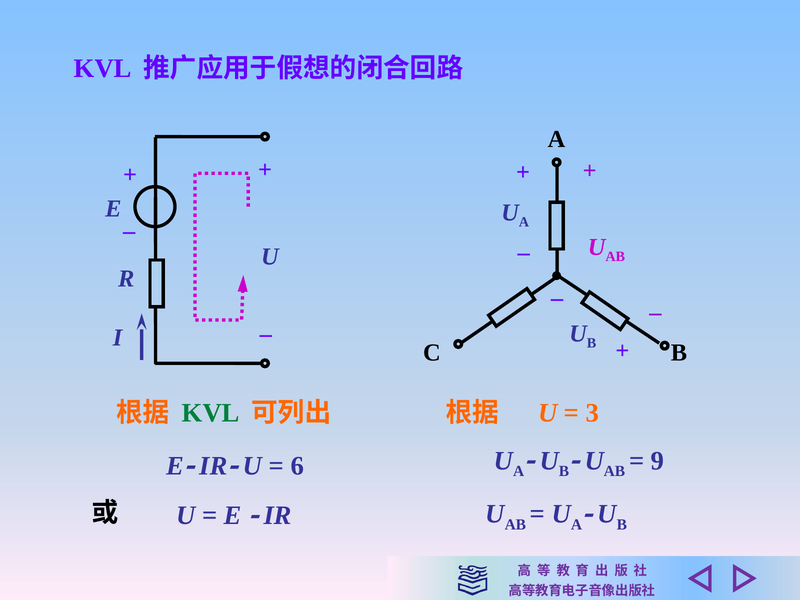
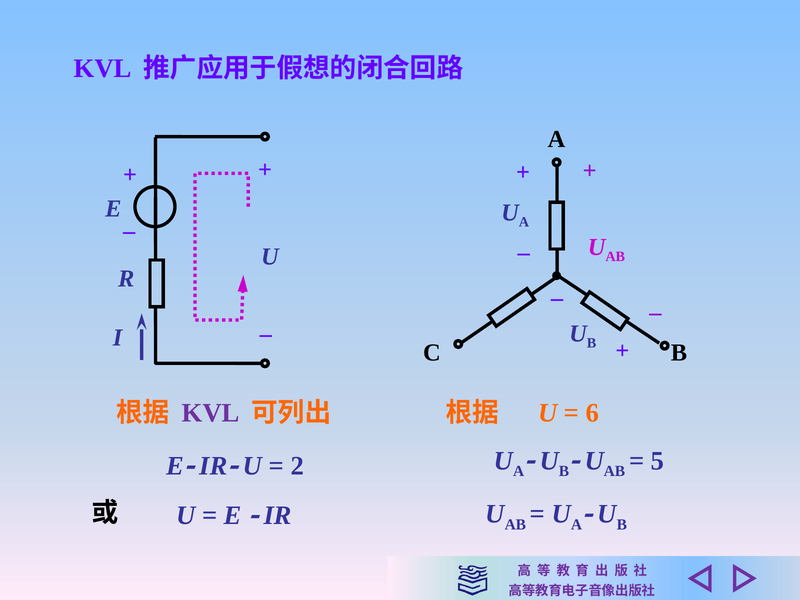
3: 3 -> 6 (592, 413)
KVL colour: green -> purple (211, 413)
9: 9 -> 5 (657, 461)
6: 6 -> 2 (297, 466)
